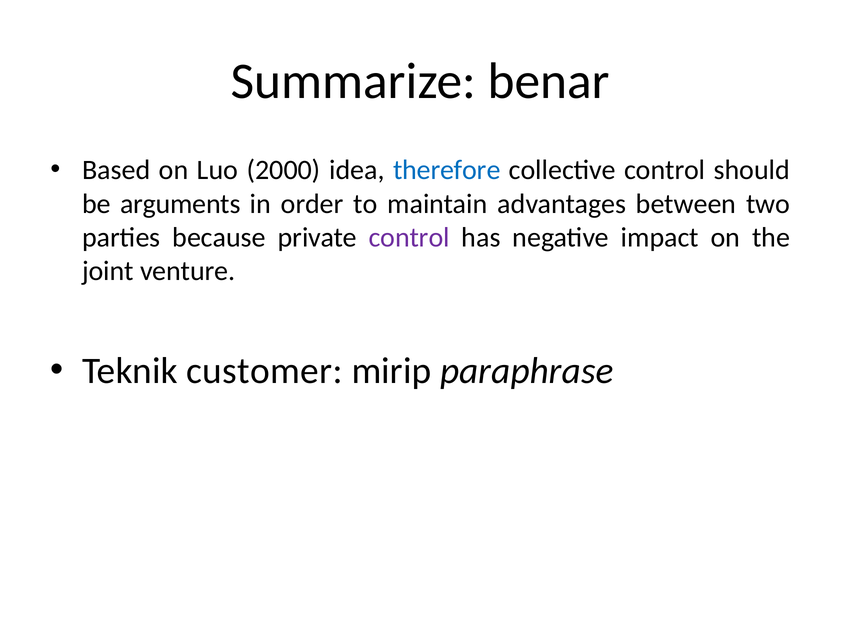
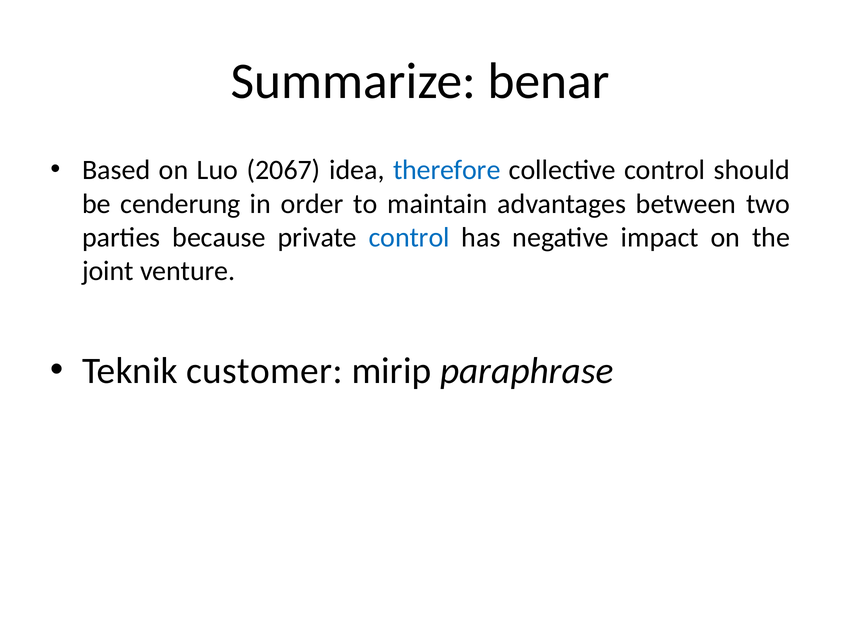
2000: 2000 -> 2067 (284, 170)
arguments: arguments -> cenderung (180, 204)
control colour: purple -> blue (409, 237)
